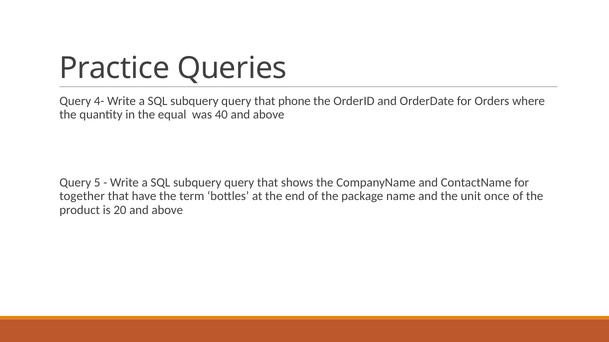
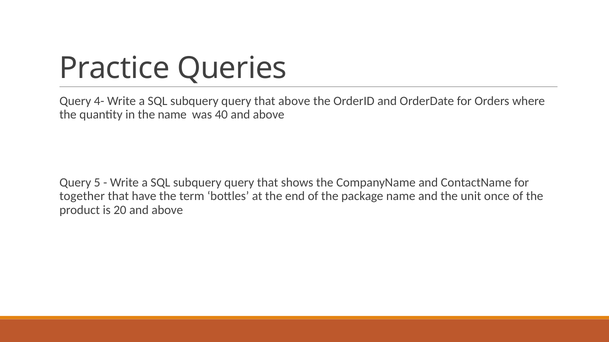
that phone: phone -> above (294, 101)
the equal: equal -> name (172, 115)
